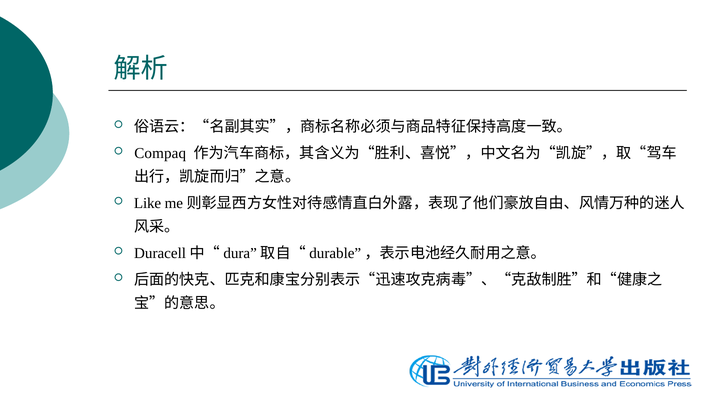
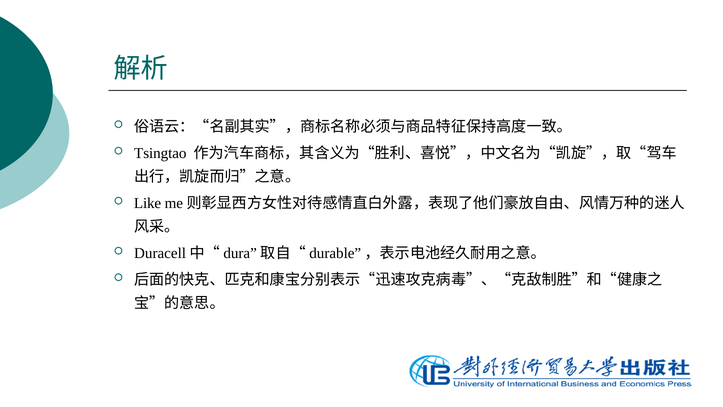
Compaq: Compaq -> Tsingtao (160, 153)
